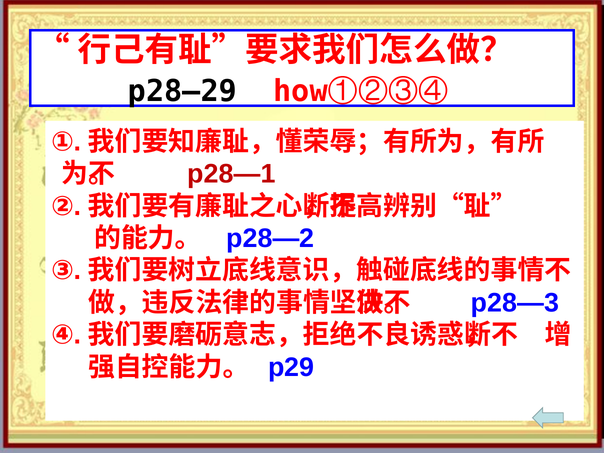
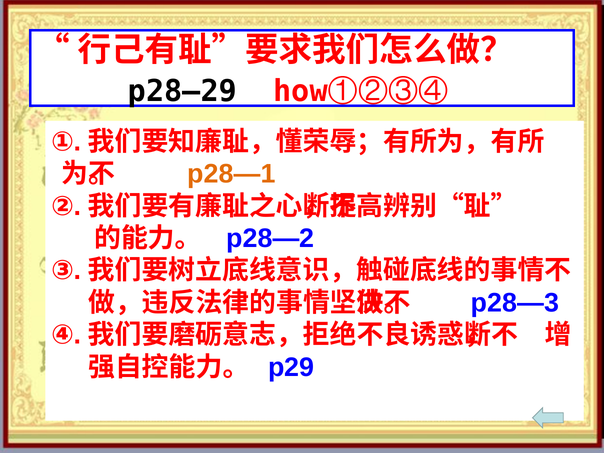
p28—1 colour: red -> orange (231, 174)
